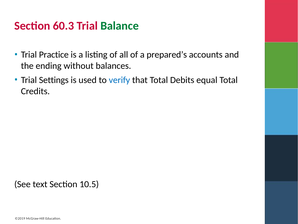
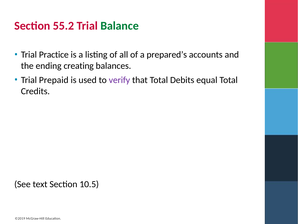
60.3: 60.3 -> 55.2 (63, 26)
without: without -> creating (79, 66)
Settings: Settings -> Prepaid (54, 80)
verify colour: blue -> purple (119, 80)
